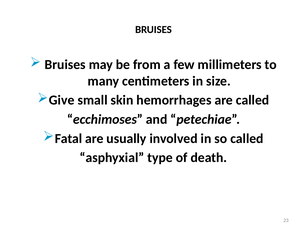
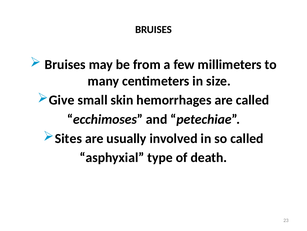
Fatal: Fatal -> Sites (68, 138)
